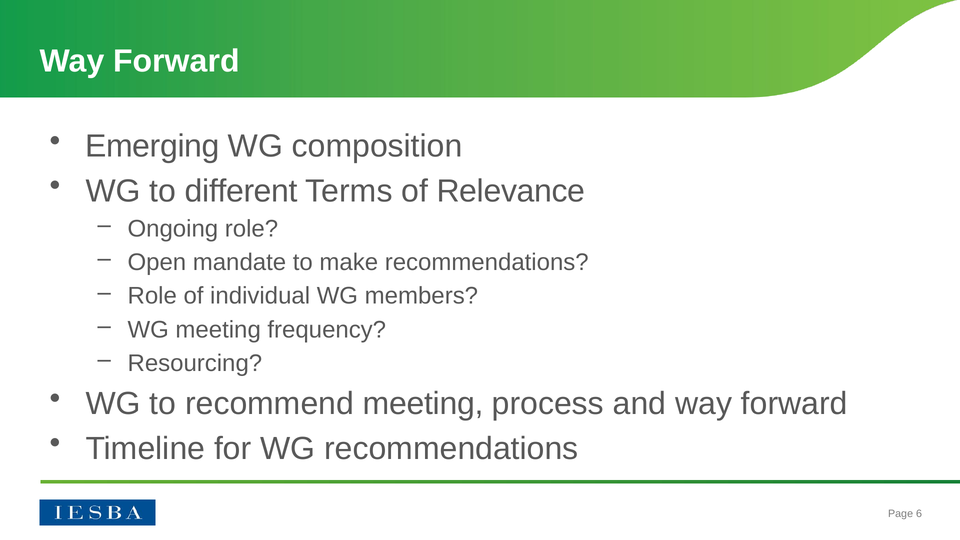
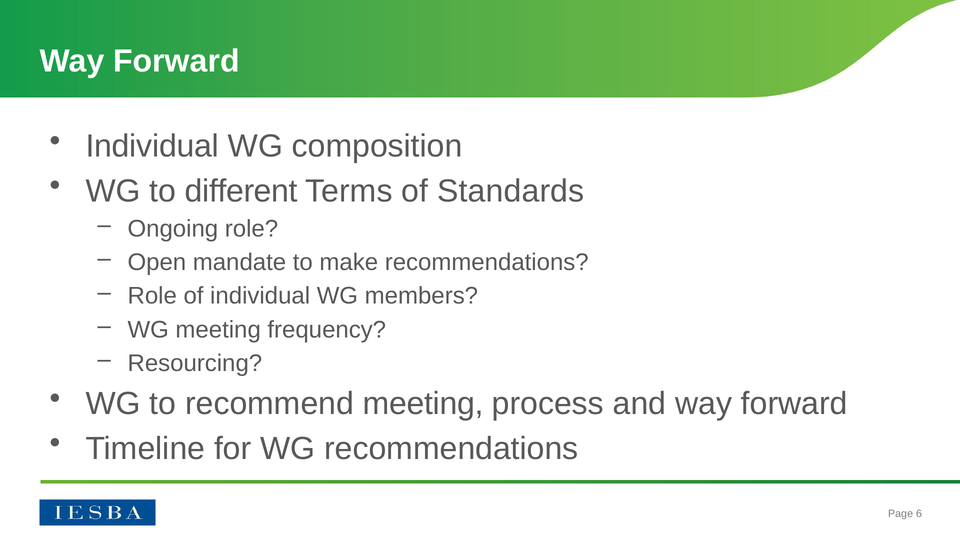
Emerging: Emerging -> Individual (152, 146)
Relevance: Relevance -> Standards (511, 191)
